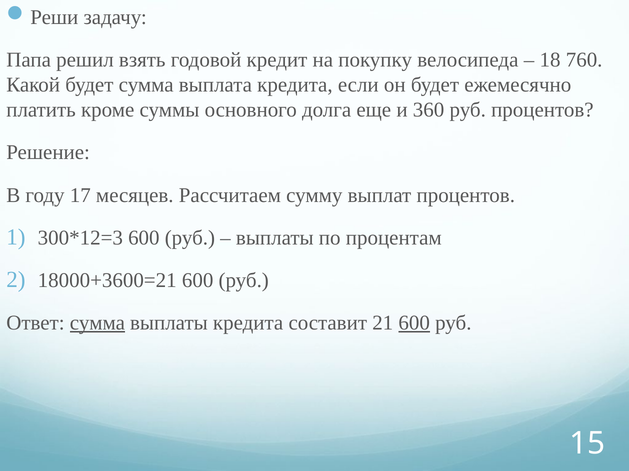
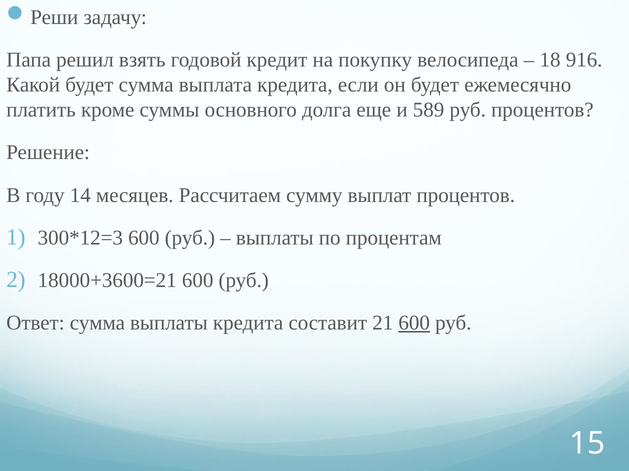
760: 760 -> 916 (584, 60)
360: 360 -> 589 (429, 110)
17: 17 -> 14 (80, 195)
сумма underline: present -> none (97, 323)
